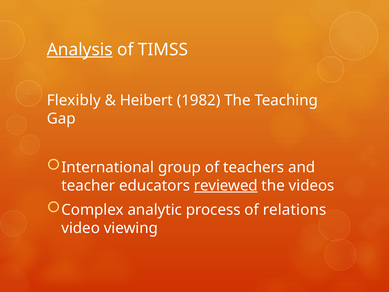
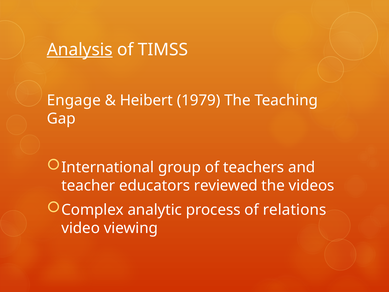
Flexibly: Flexibly -> Engage (74, 100)
1982: 1982 -> 1979 (199, 100)
reviewed underline: present -> none (226, 185)
